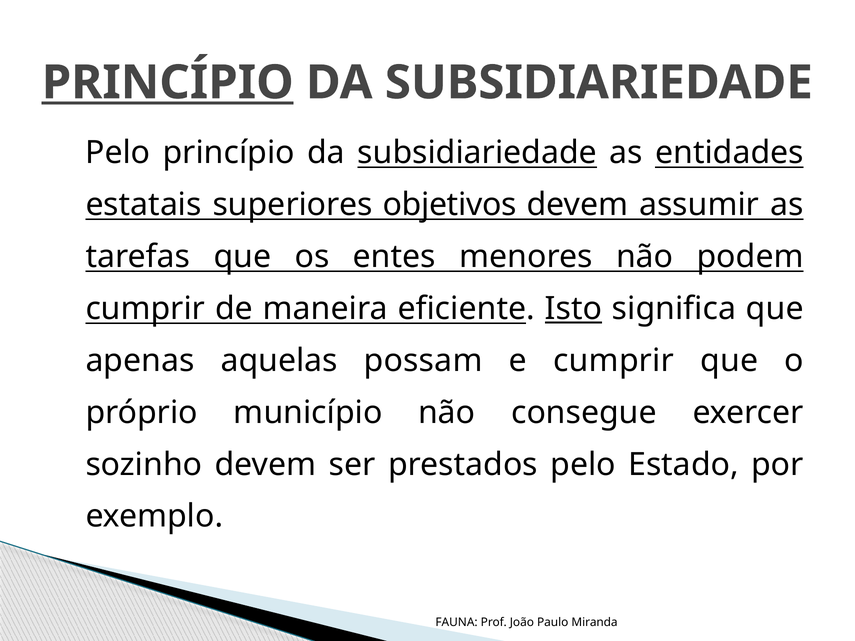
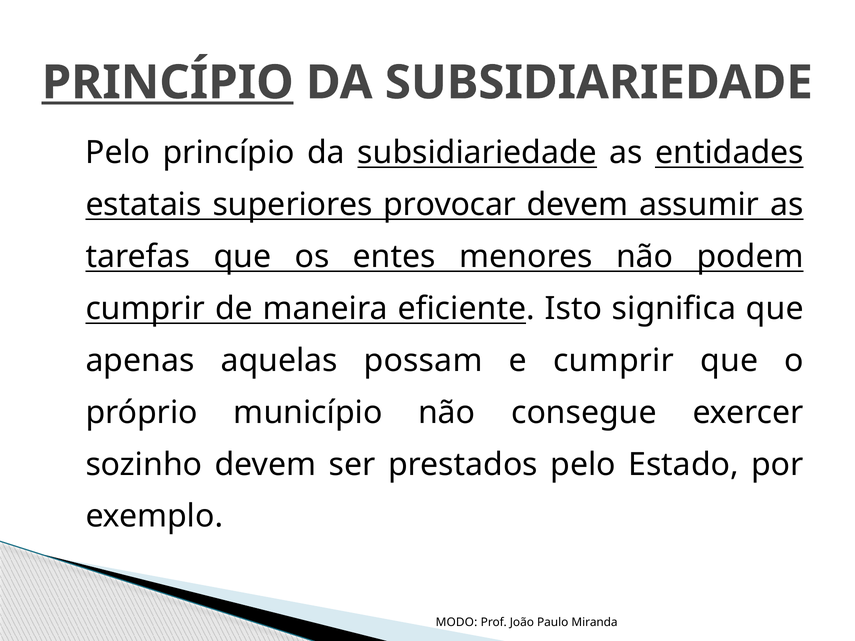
objetivos: objetivos -> provocar (450, 205)
Isto underline: present -> none (573, 309)
FAUNA: FAUNA -> MODO (456, 623)
